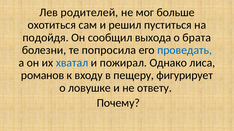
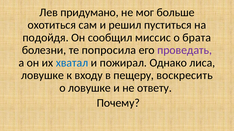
родителей: родителей -> придумано (90, 12)
выхода: выхода -> миссис (153, 38)
проведать colour: blue -> purple (185, 50)
романов: романов -> ловушке (42, 76)
фигурирует: фигурирует -> воскресить (185, 76)
